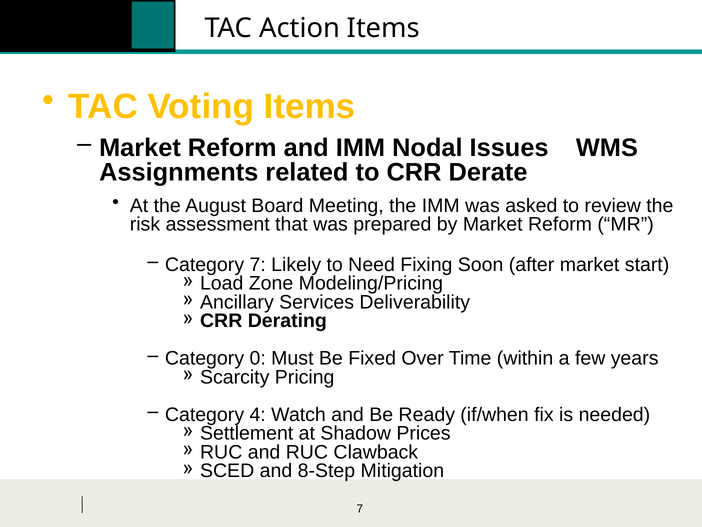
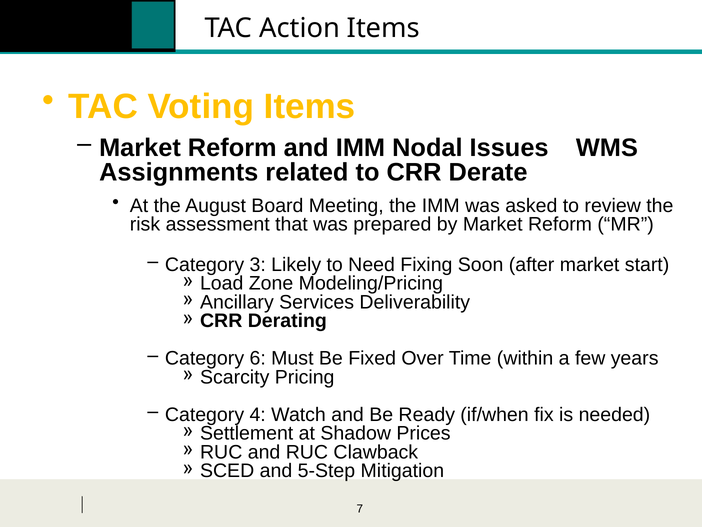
Category 7: 7 -> 3 (258, 264)
0: 0 -> 6 (258, 358)
8-Step: 8-Step -> 5-Step (326, 471)
